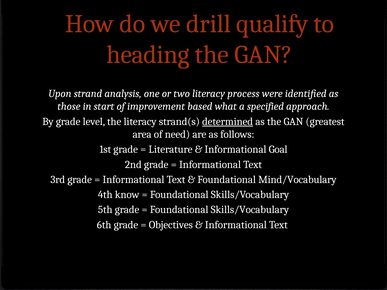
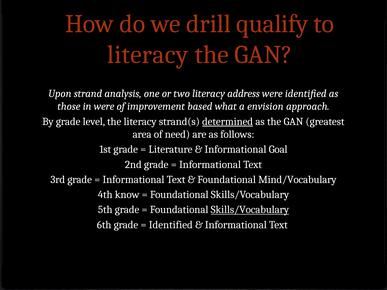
heading: heading -> literacy (148, 55)
process: process -> address (244, 94)
in start: start -> were (104, 107)
specified: specified -> envision (265, 107)
Skills/Vocabulary underline: none -> present (250, 210)
Objectives: Objectives -> Identified (171, 225)
